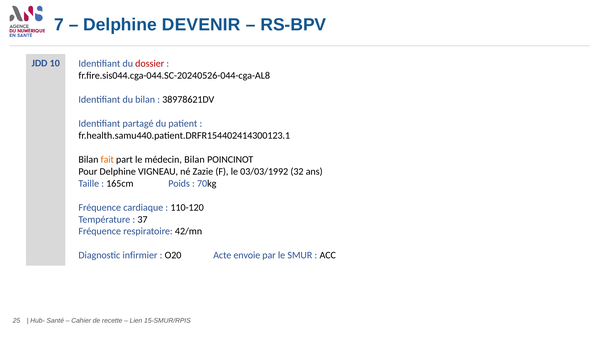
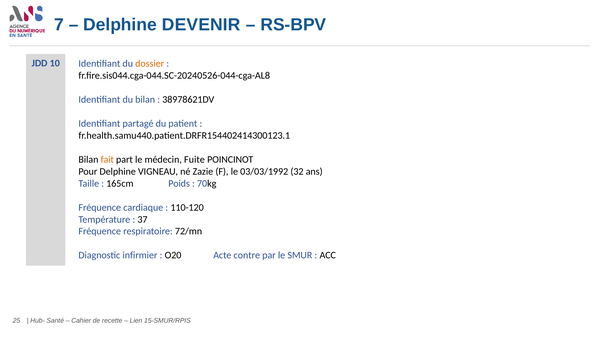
dossier colour: red -> orange (150, 64)
médecin Bilan: Bilan -> Fuite (194, 159)
42/mn: 42/mn -> 72/mn (189, 231)
envoie: envoie -> contre (247, 255)
